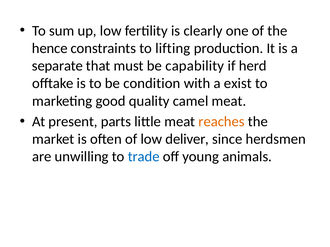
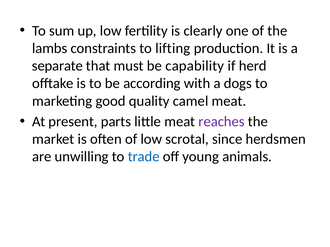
hence: hence -> lambs (50, 48)
condition: condition -> according (152, 84)
exist: exist -> dogs (238, 84)
reaches colour: orange -> purple (222, 122)
deliver: deliver -> scrotal (187, 139)
